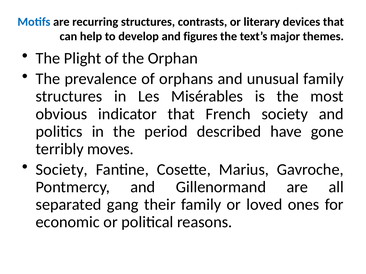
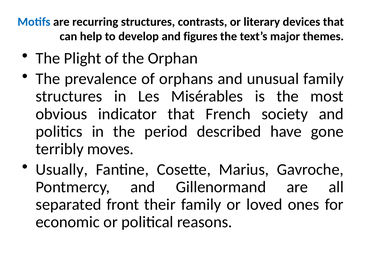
Society: Society -> Usually (62, 170)
gang: gang -> front (123, 205)
